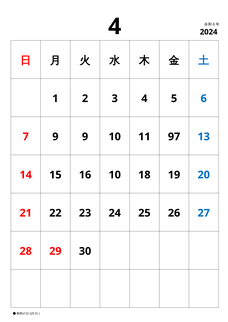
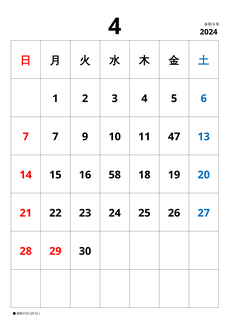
7 9: 9 -> 7 (55, 137)
97: 97 -> 47 (174, 137)
16 10: 10 -> 58 (115, 175)
